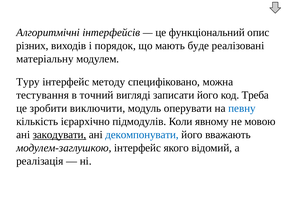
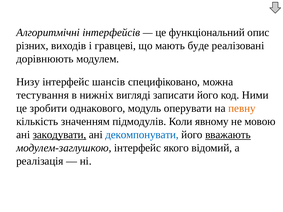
порядок: порядок -> гравцеві (115, 46)
матеріальну: матеріальну -> дорівнюють (45, 59)
Туру: Туру -> Низу (28, 82)
методу: методу -> шансів (109, 82)
точний: точний -> нижніх (97, 95)
Треба: Треба -> Ними (255, 95)
виключити: виключити -> однакового (98, 108)
певну colour: blue -> orange (242, 108)
ієрархічно: ієрархічно -> значенням (85, 122)
вважають underline: none -> present (228, 135)
